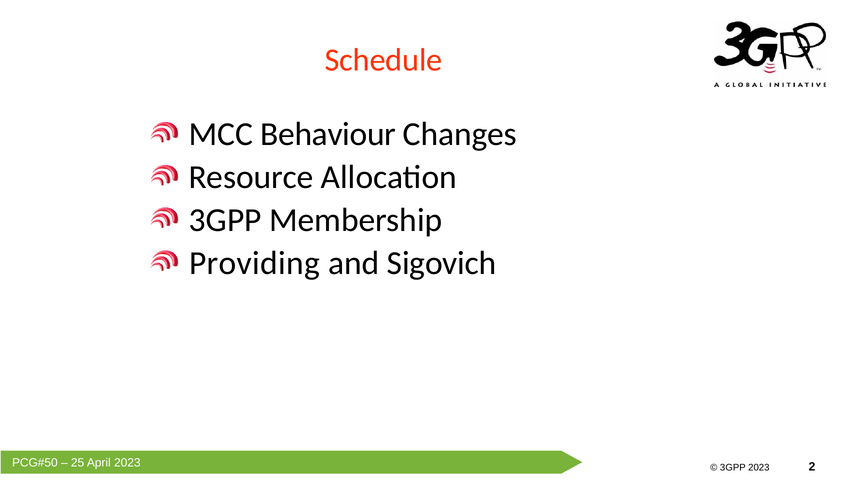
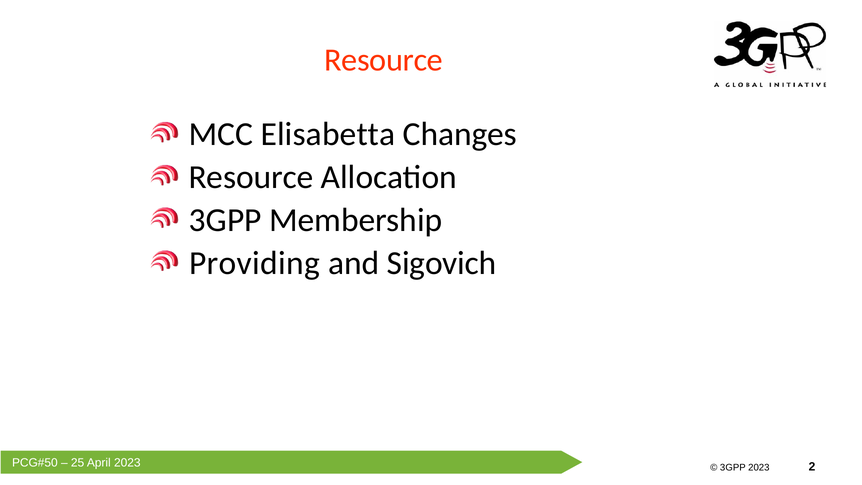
Schedule: Schedule -> Resource (384, 60)
Behaviour: Behaviour -> Elisabetta (328, 134)
